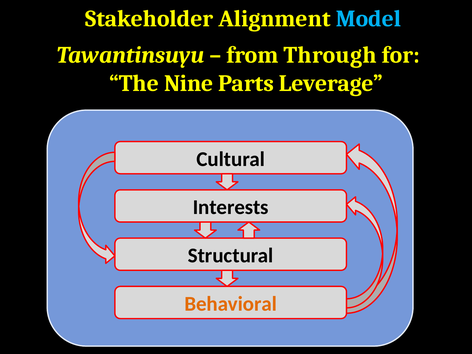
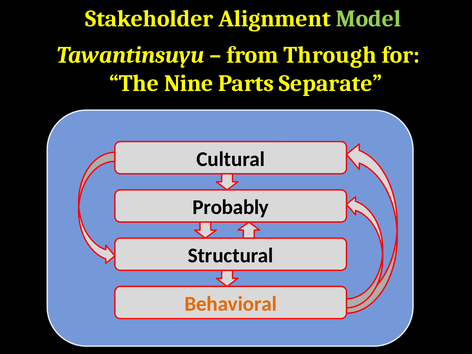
Model colour: light blue -> light green (368, 19)
Leverage: Leverage -> Separate (331, 83)
Interests: Interests -> Probably (231, 207)
